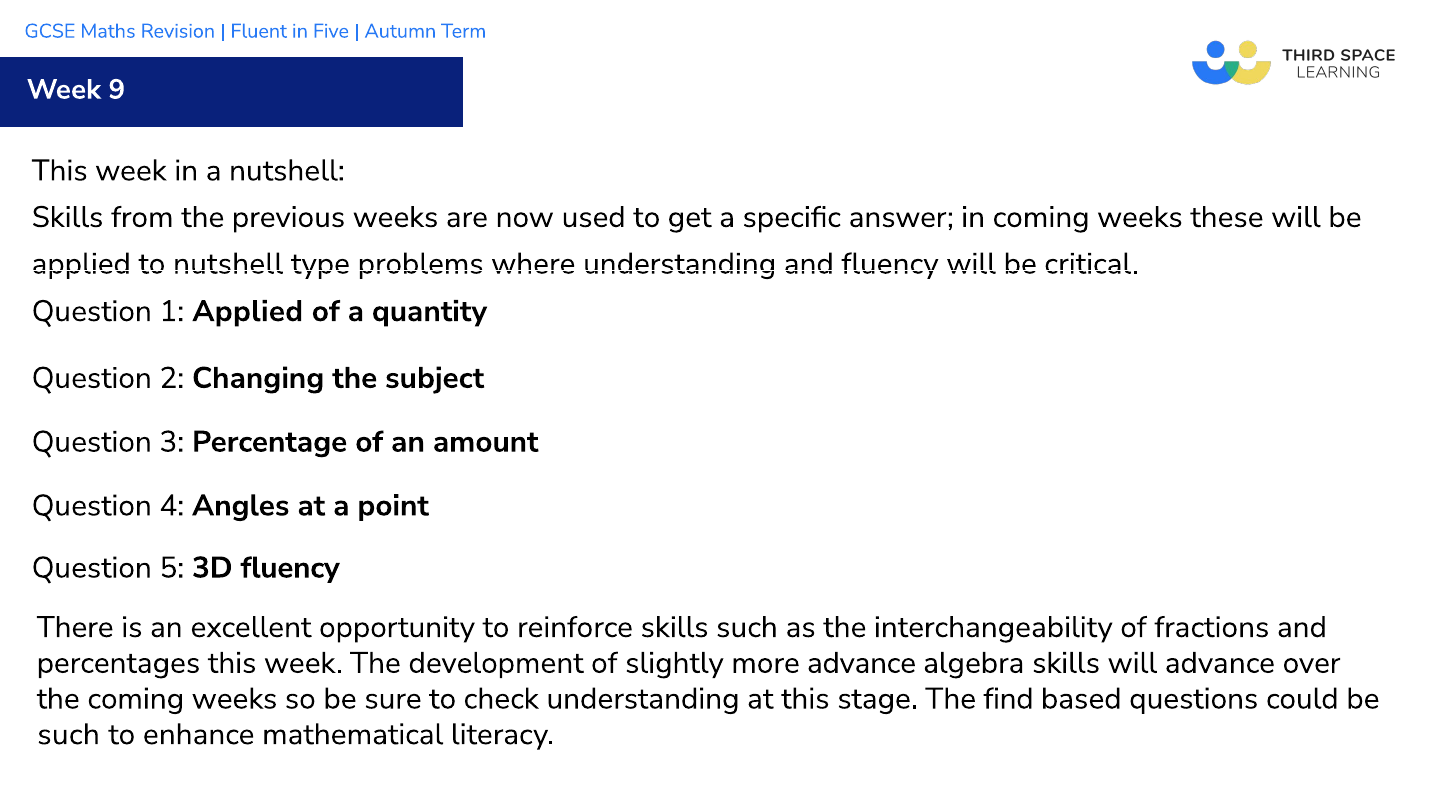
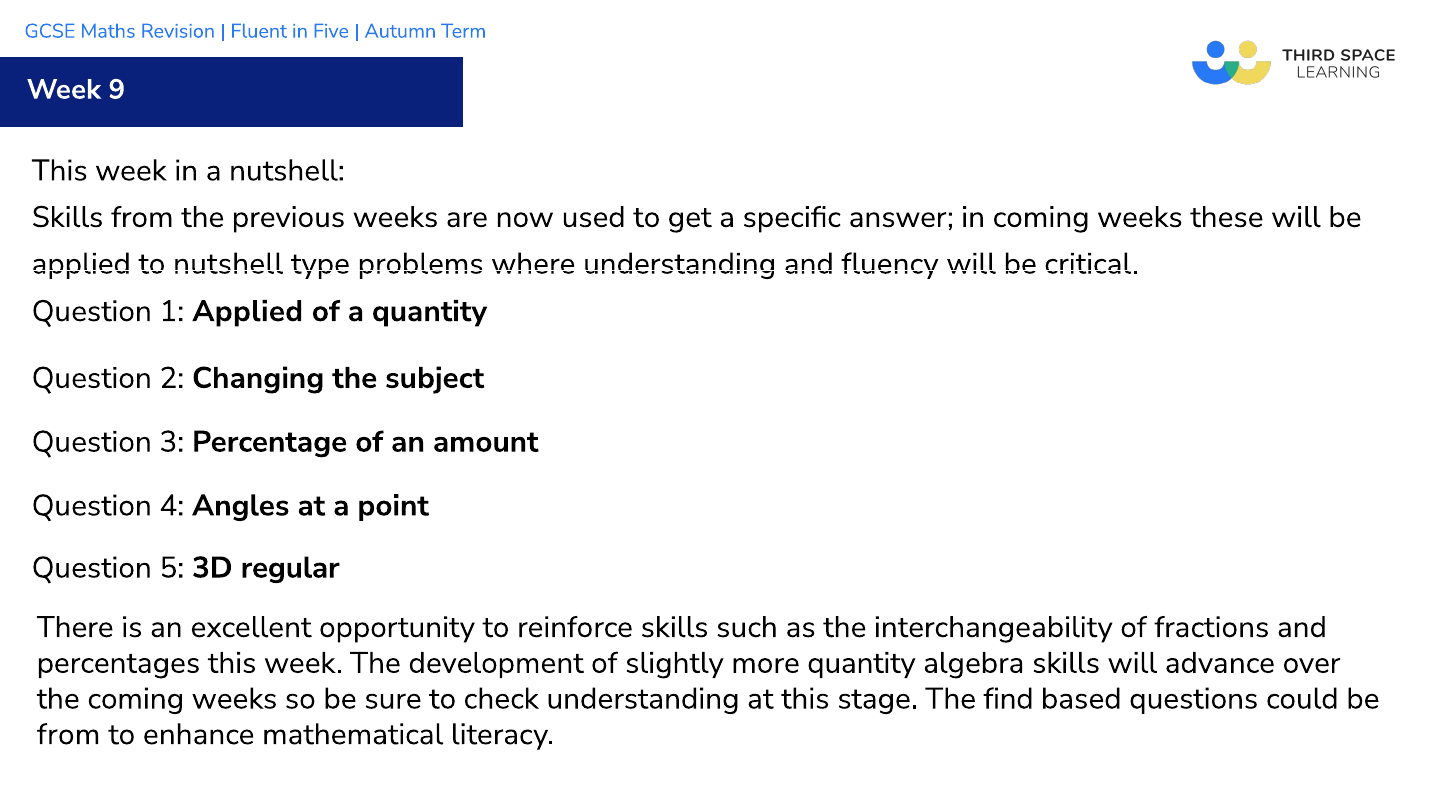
3D fluency: fluency -> regular (290, 568)
more advance: advance -> quantity (861, 663)
such: such -> from (69, 735)
